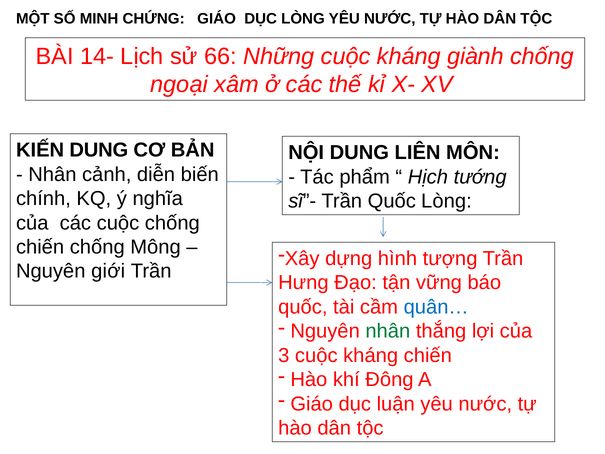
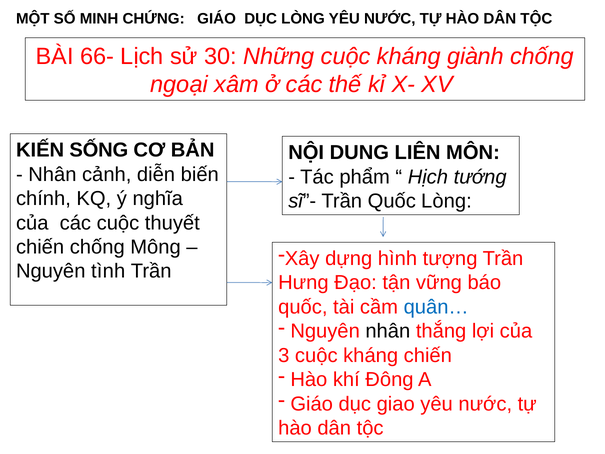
14-: 14- -> 66- (97, 56)
66: 66 -> 30 (220, 56)
KIẾN DUNG: DUNG -> SỐNG (99, 150)
cuộc chống: chống -> thuyết (172, 223)
giới: giới -> tình (108, 271)
nhân colour: green -> black (388, 331)
luận: luận -> giao (396, 404)
